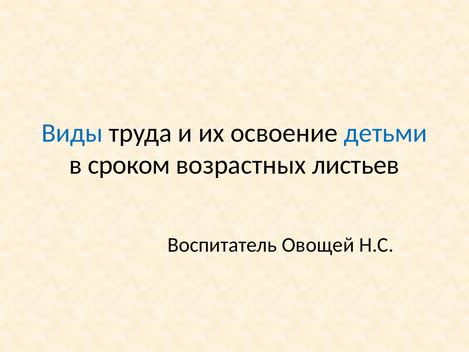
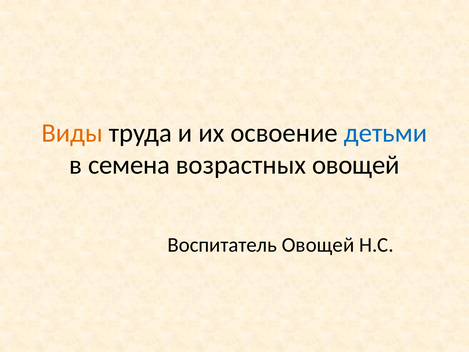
Виды colour: blue -> orange (72, 133)
сроком: сроком -> семена (129, 165)
возрастных листьев: листьев -> овощей (356, 165)
